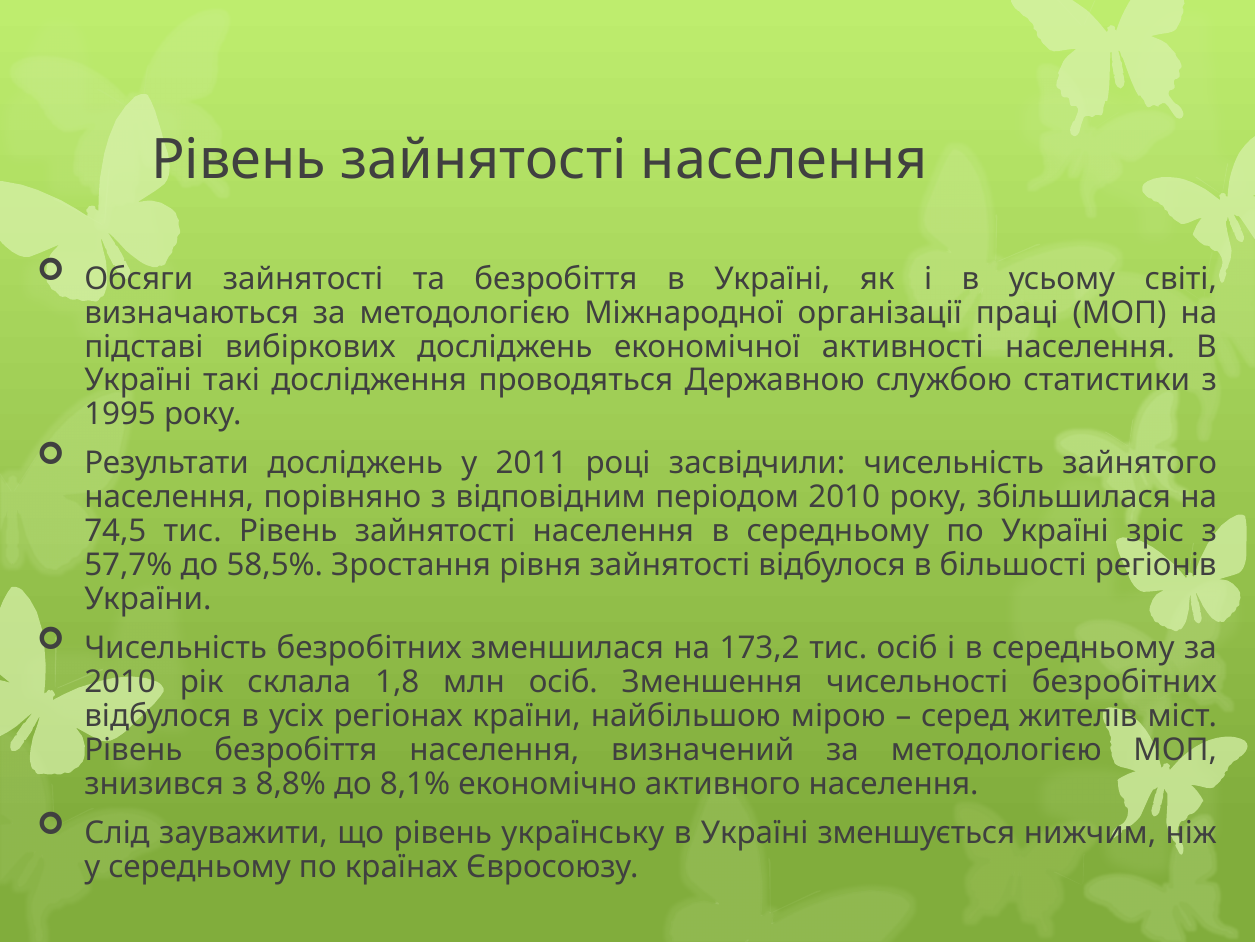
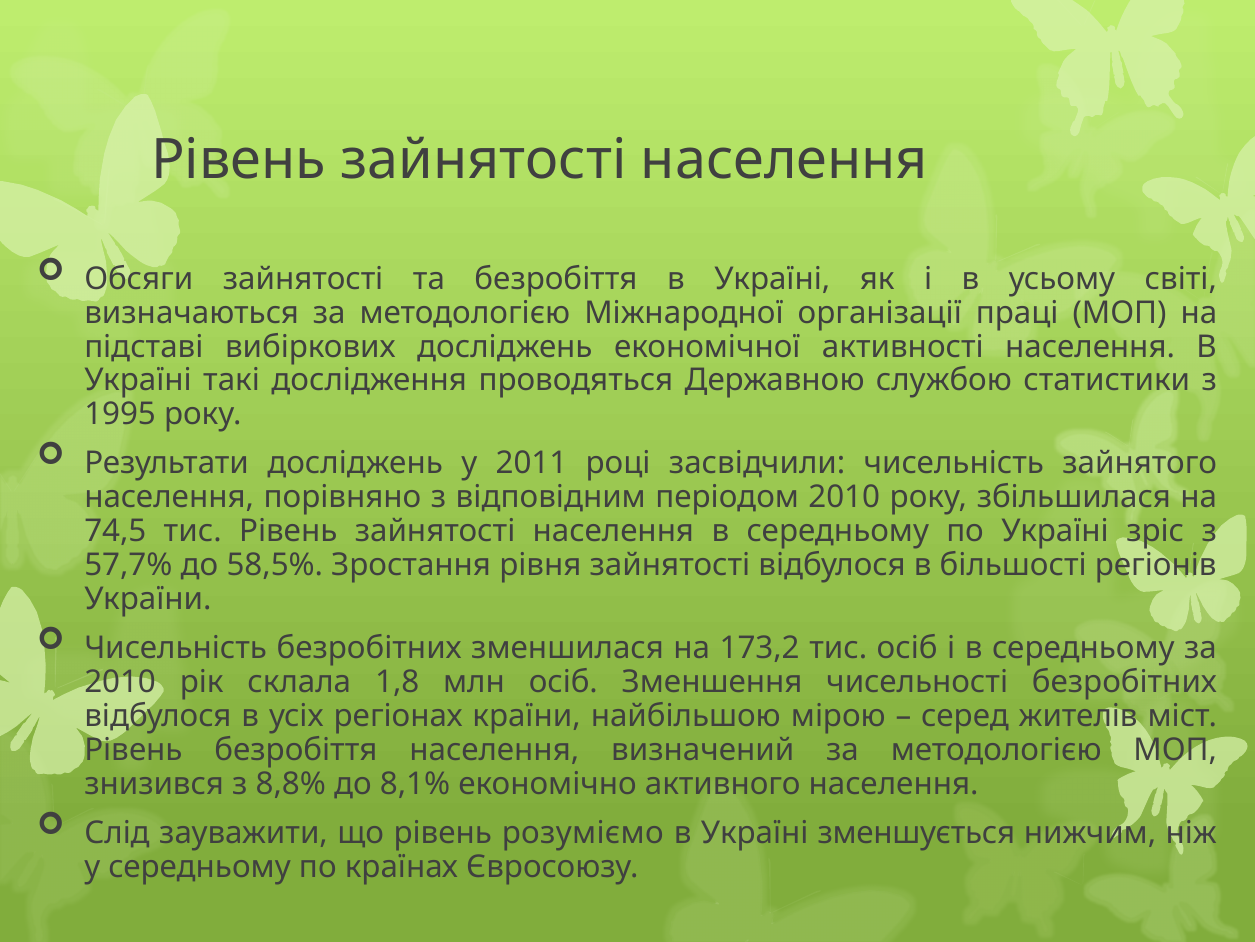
українську: українську -> розуміємо (583, 832)
